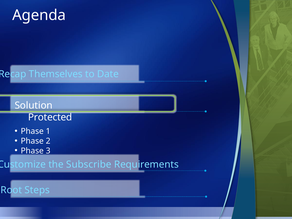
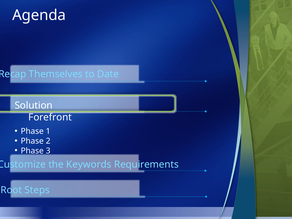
Protected: Protected -> Forefront (50, 117)
Subscribe: Subscribe -> Keywords (89, 165)
